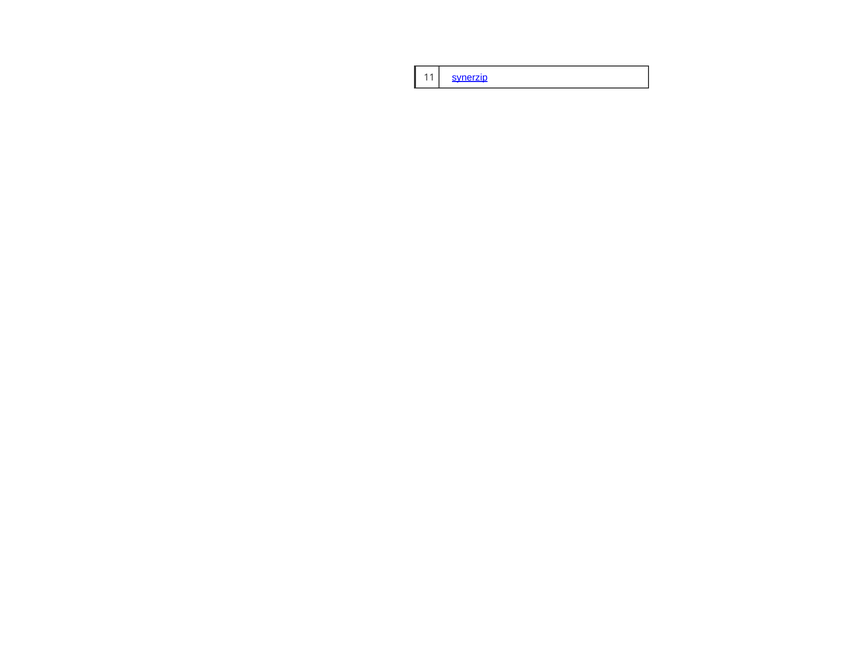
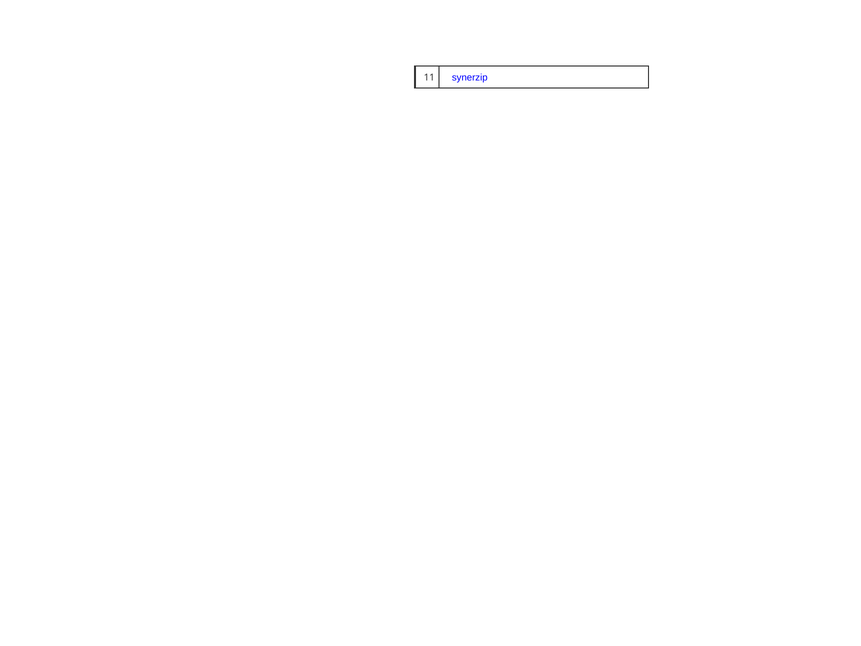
synerzip underline: present -> none (470, 77)
